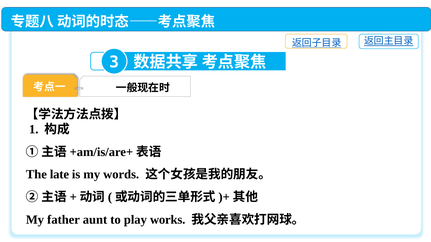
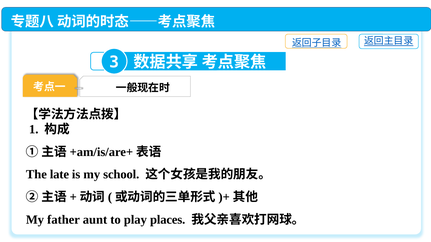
words: words -> school (121, 175)
works: works -> places (168, 220)
